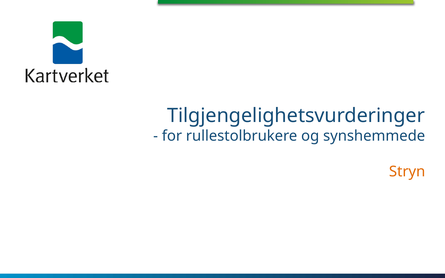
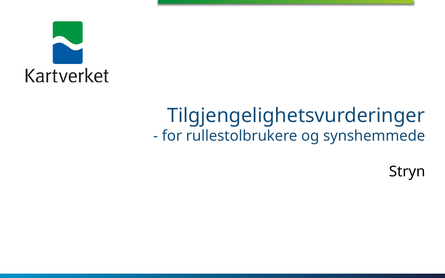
Stryn colour: orange -> black (407, 172)
